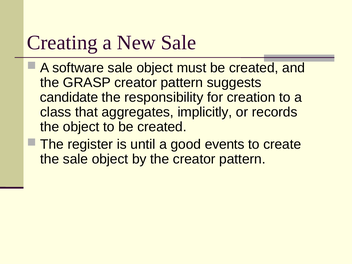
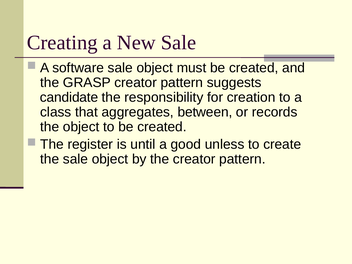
implicitly: implicitly -> between (205, 112)
events: events -> unless (225, 144)
